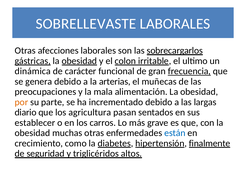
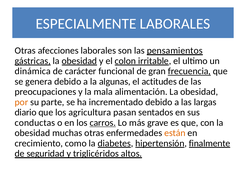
SOBRELLEVASTE: SOBRELLEVASTE -> ESPECIALMENTE (86, 24)
sobrecargarlos: sobrecargarlos -> pensamientos (175, 51)
arterias: arterias -> algunas (115, 82)
muñecas: muñecas -> actitudes (159, 82)
establecer: establecer -> conductas (35, 123)
carros underline: none -> present (103, 123)
están colour: blue -> orange (175, 133)
